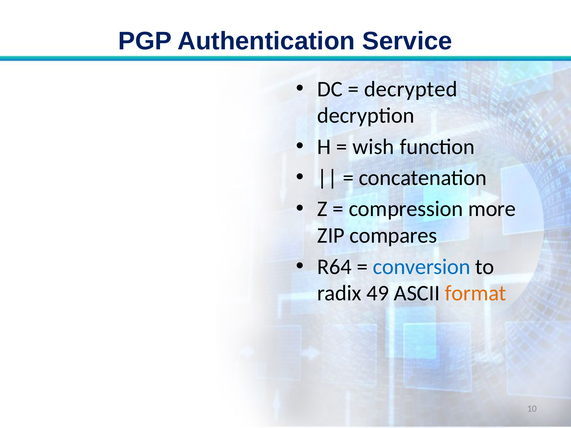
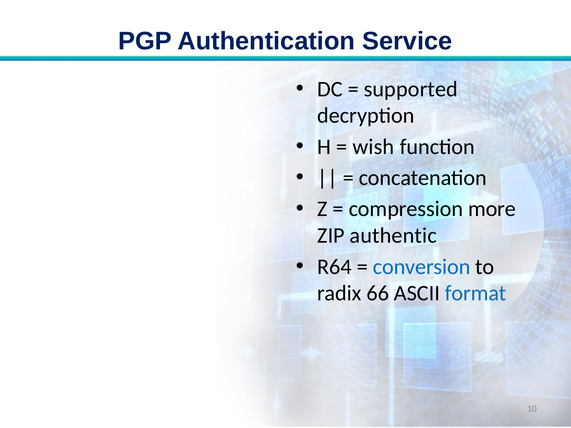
decrypted: decrypted -> supported (411, 89)
compares: compares -> authentic (393, 236)
49: 49 -> 66 (378, 294)
format colour: orange -> blue (476, 294)
